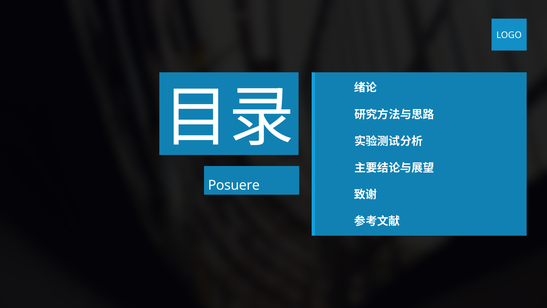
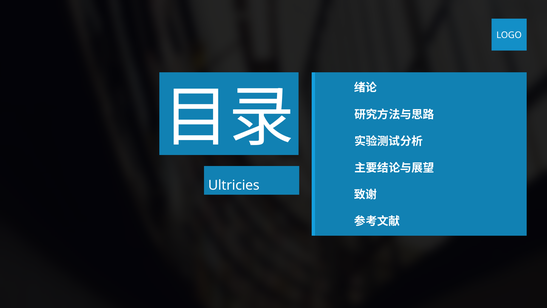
Posuere: Posuere -> Ultricies (234, 185)
